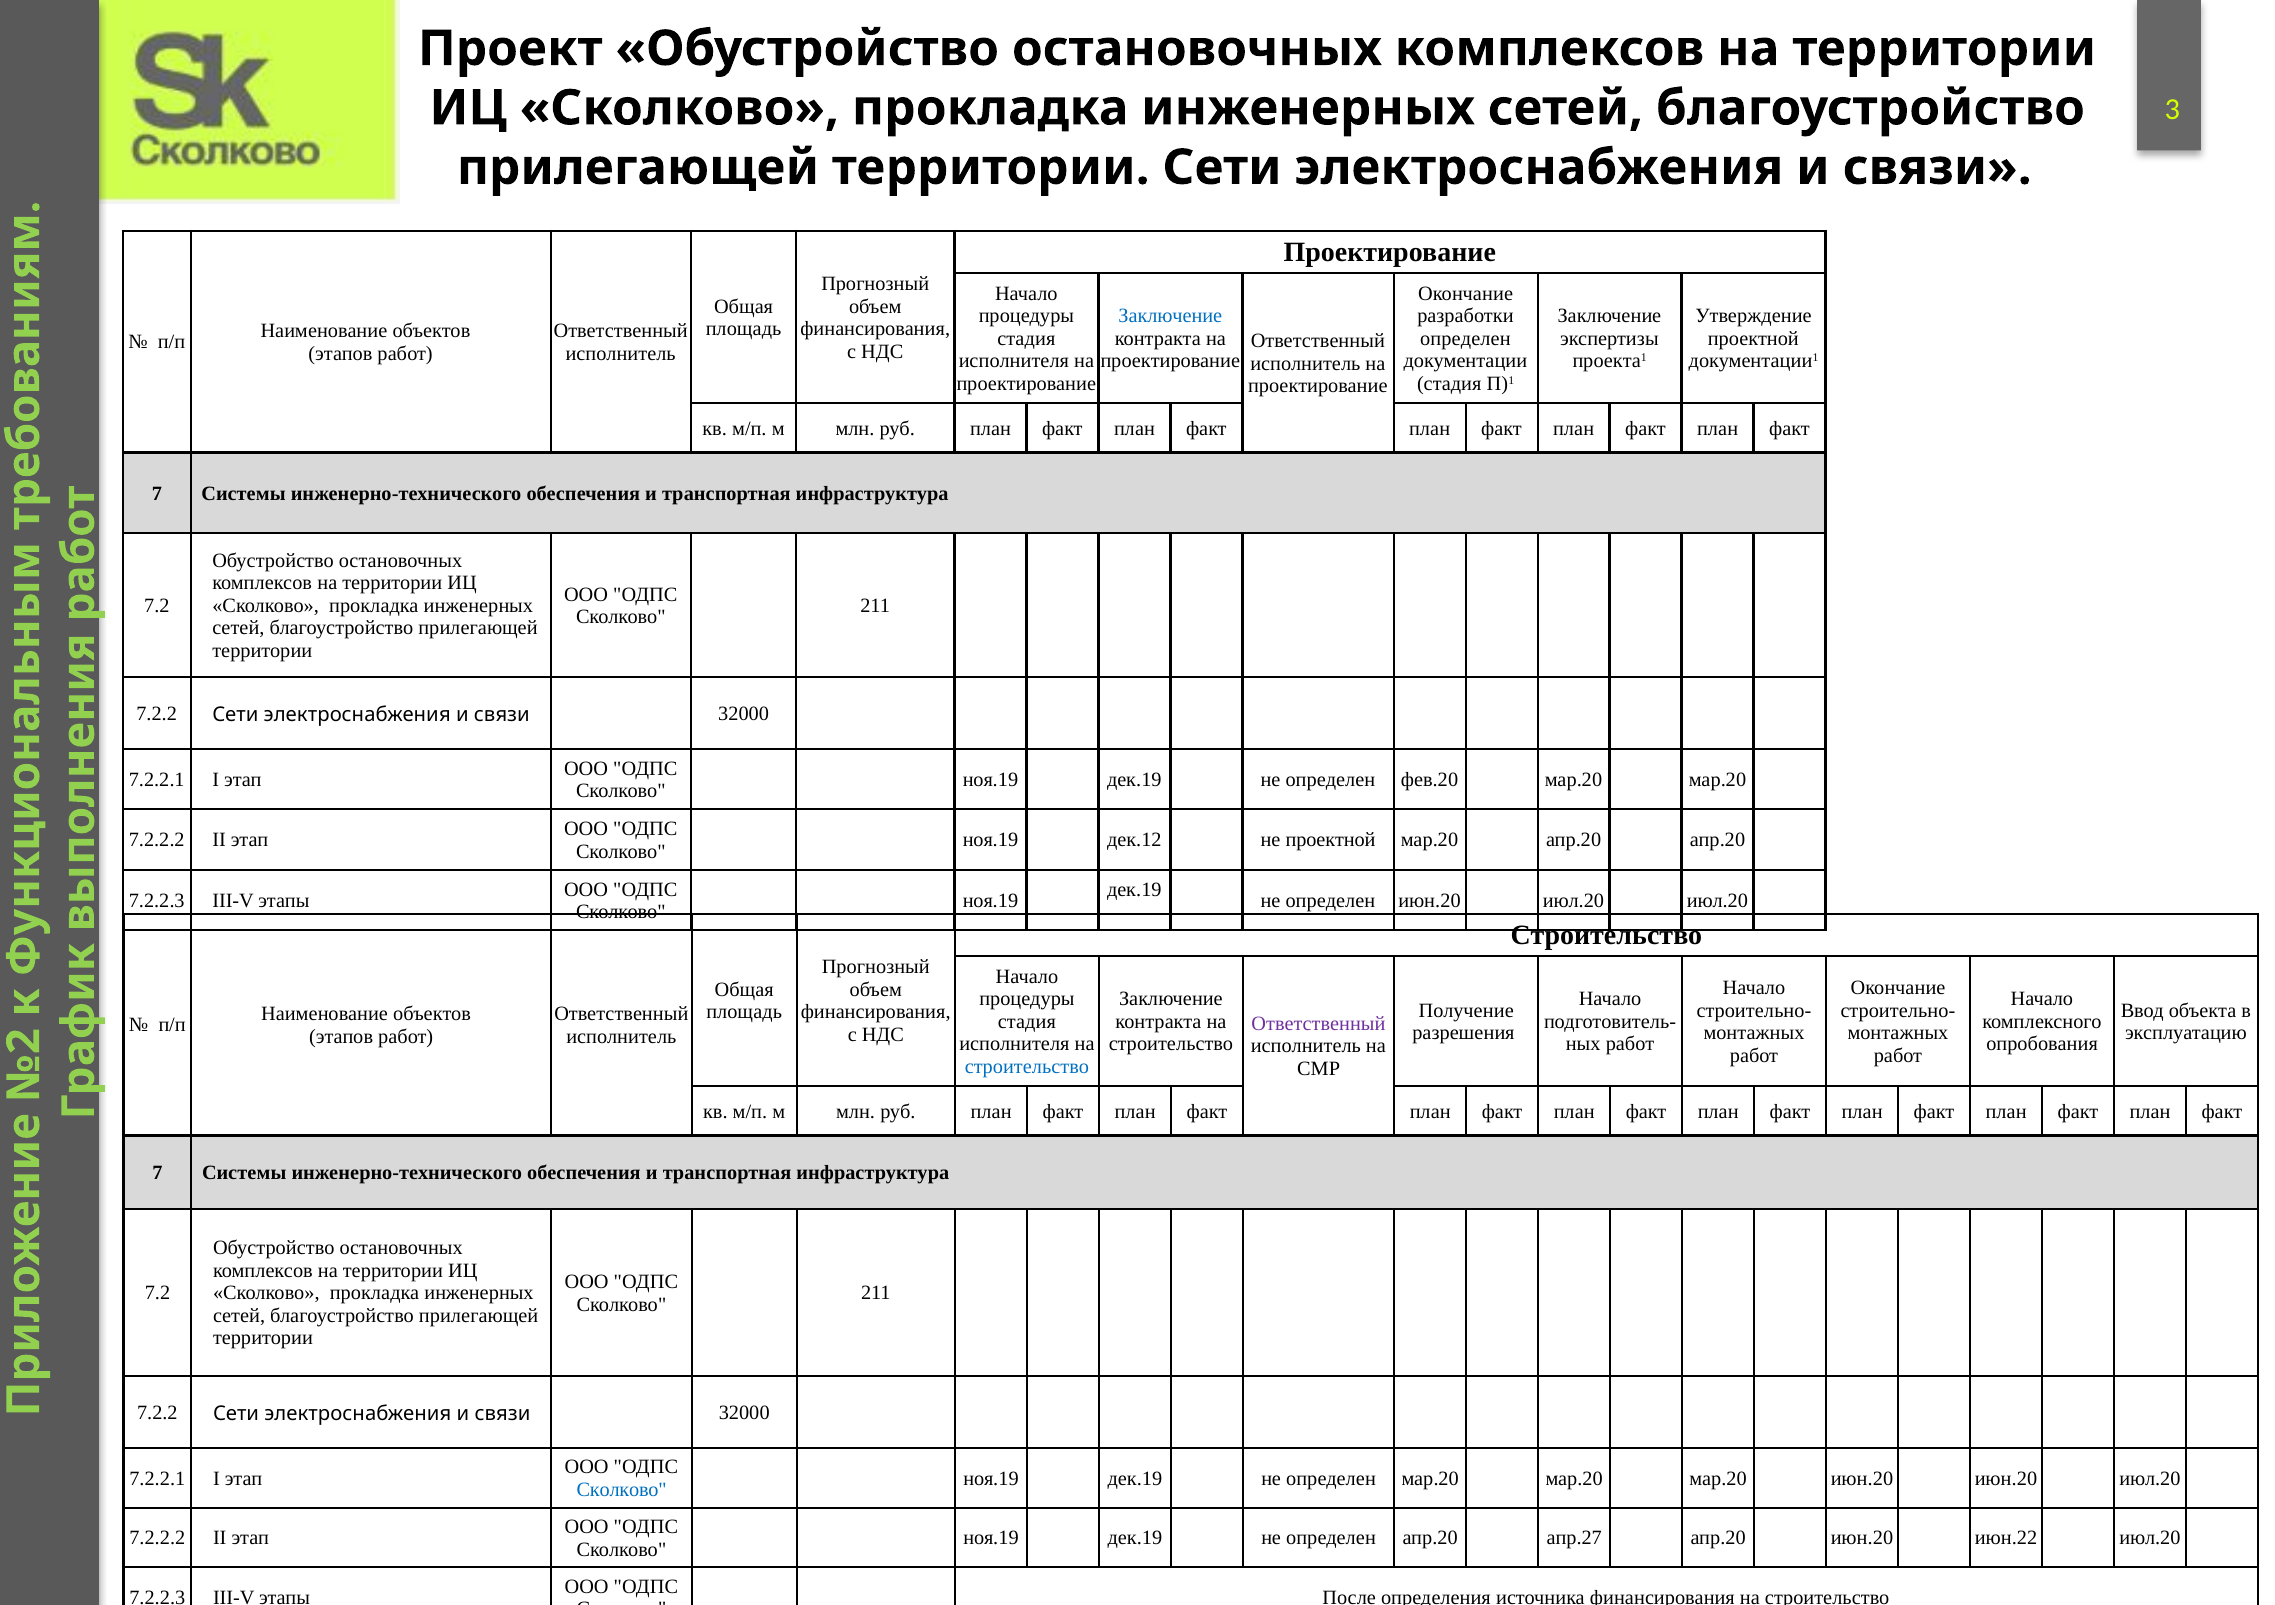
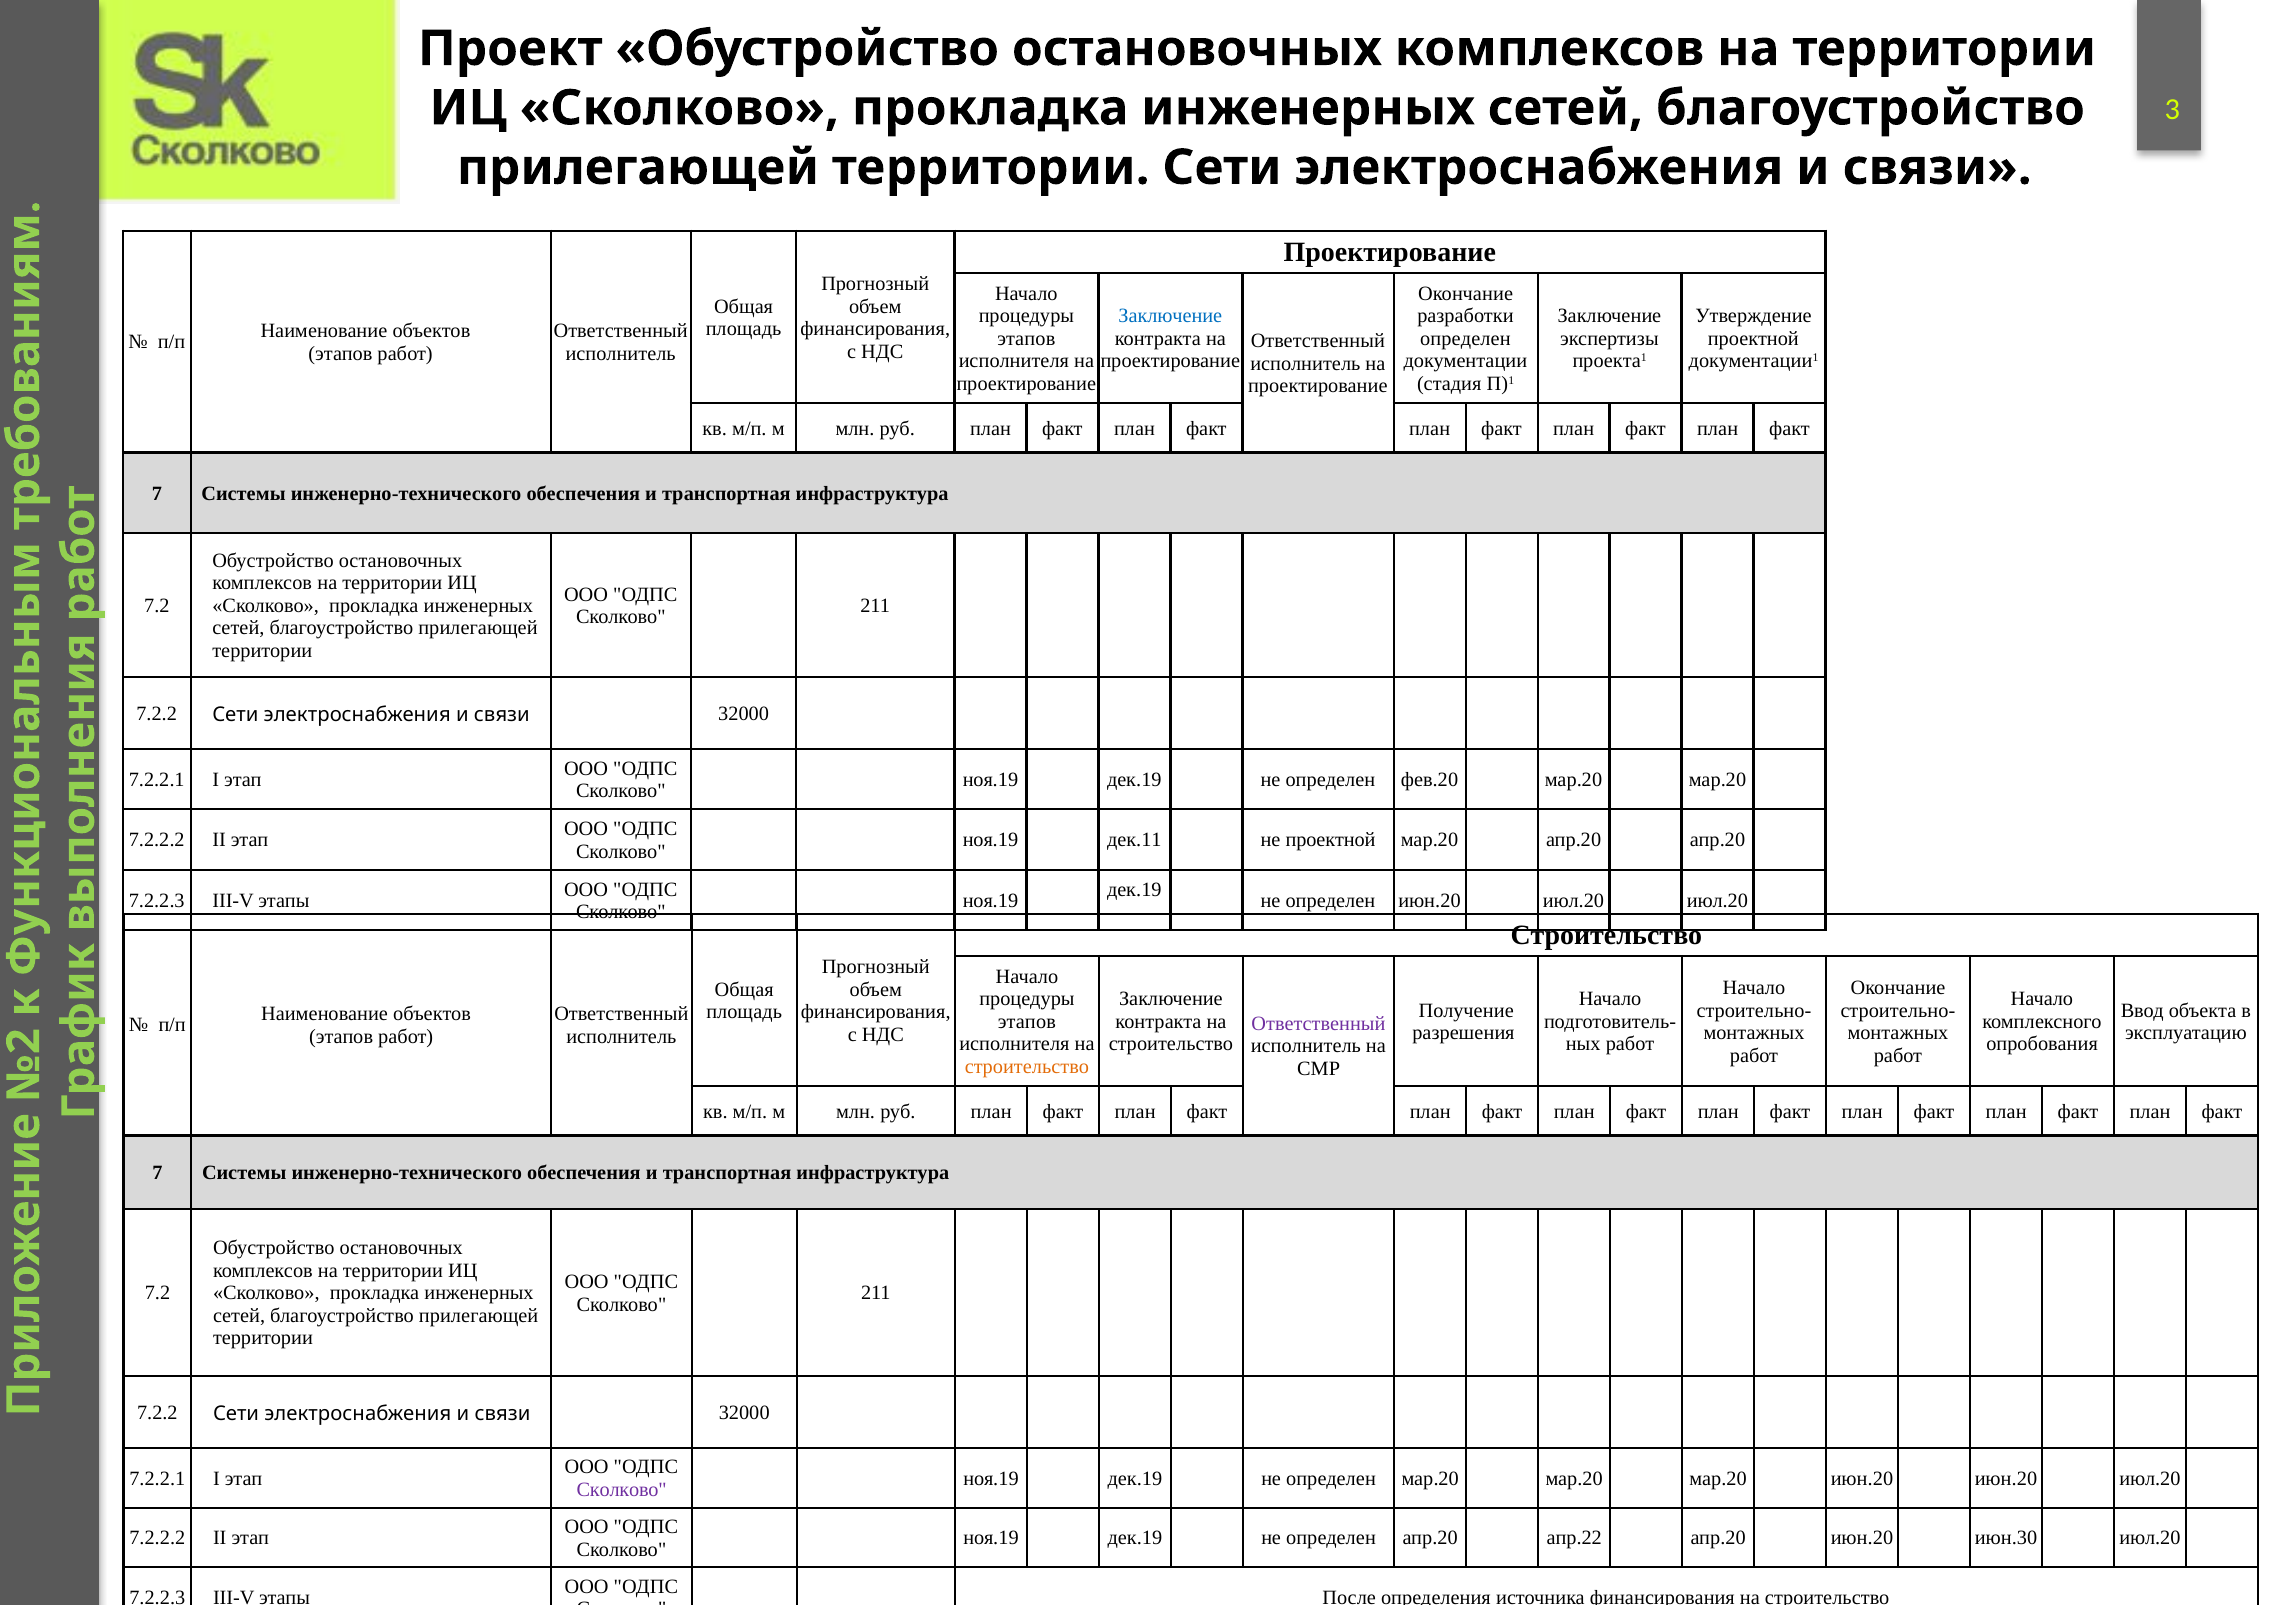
стадия: стадия -> этапов (1026, 339)
дек.12: дек.12 -> дек.11 (1134, 840)
стадия: стадия -> этапов (1027, 1022)
строительство colour: blue -> orange (1027, 1067)
Сколково colour: blue -> purple (622, 1490)
апр.27: апр.27 -> апр.22 (1574, 1539)
июн.22: июн.22 -> июн.30 (2006, 1539)
